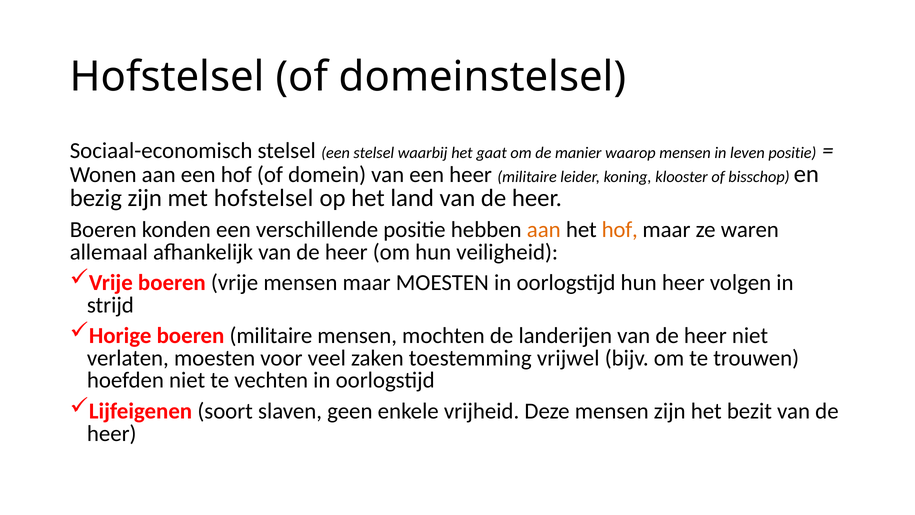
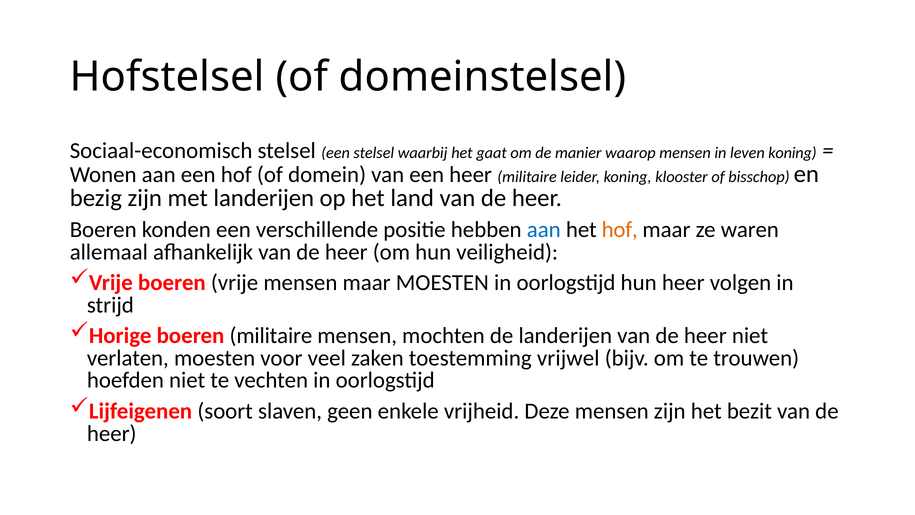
leven positie: positie -> koning (792, 153)
met hofstelsel: hofstelsel -> landerijen (264, 198)
aan colour: orange -> blue (544, 230)
